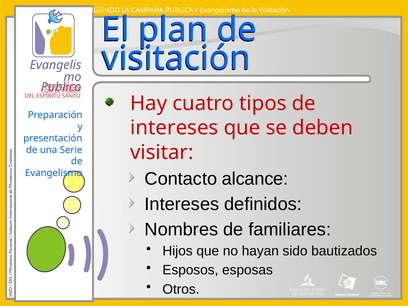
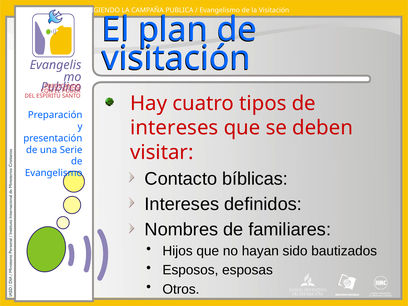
alcance: alcance -> bíblicas (255, 179)
